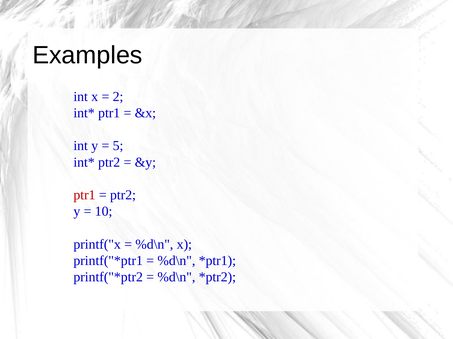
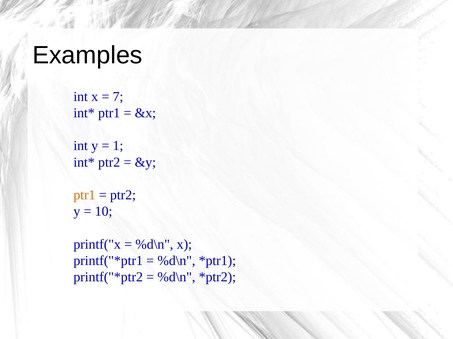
2: 2 -> 7 (118, 97)
5: 5 -> 1 (118, 146)
ptr1 colour: red -> orange (84, 195)
